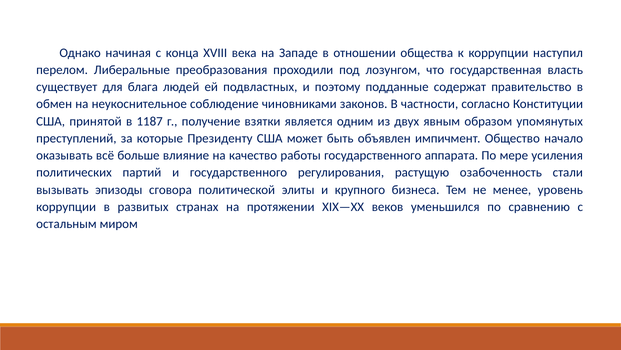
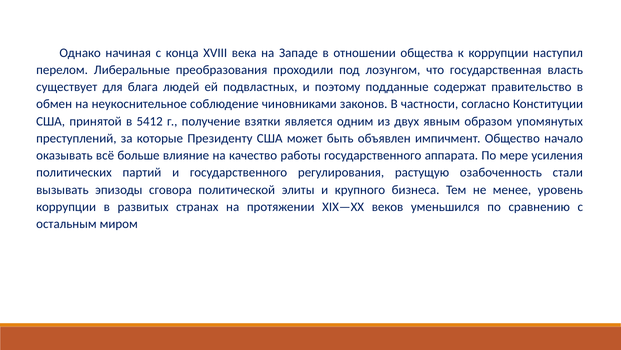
1187: 1187 -> 5412 (150, 121)
